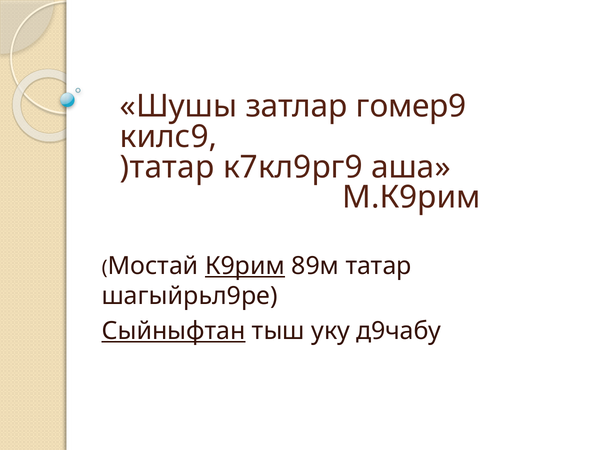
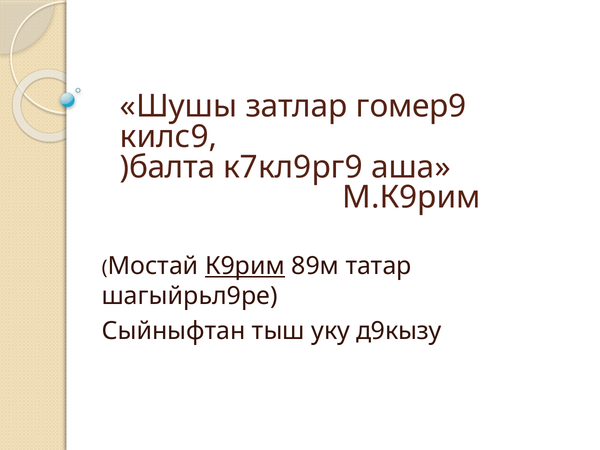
)татар: )татар -> )балта (168, 167)
Сыйныфтан underline: present -> none (174, 331)
д9чабу: д9чабу -> д9кызу (399, 331)
